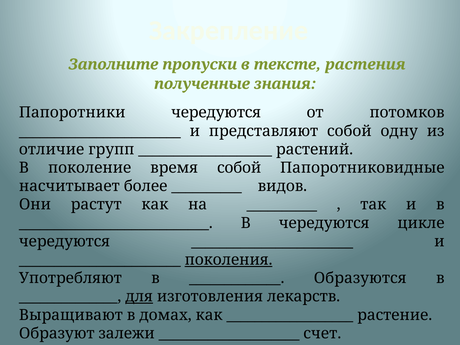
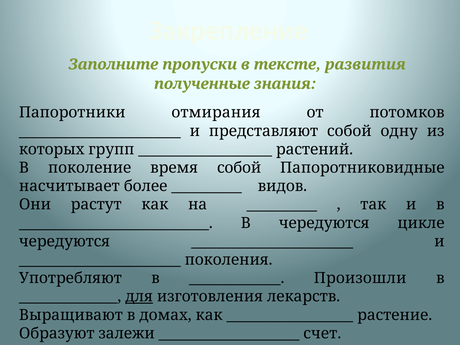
растения: растения -> развития (365, 64)
Папоротники чередуются: чередуются -> отмирания (216, 113)
отличие: отличие -> которых (52, 149)
поколения underline: present -> none (229, 260)
Образуются: Образуются -> Произошли (360, 278)
